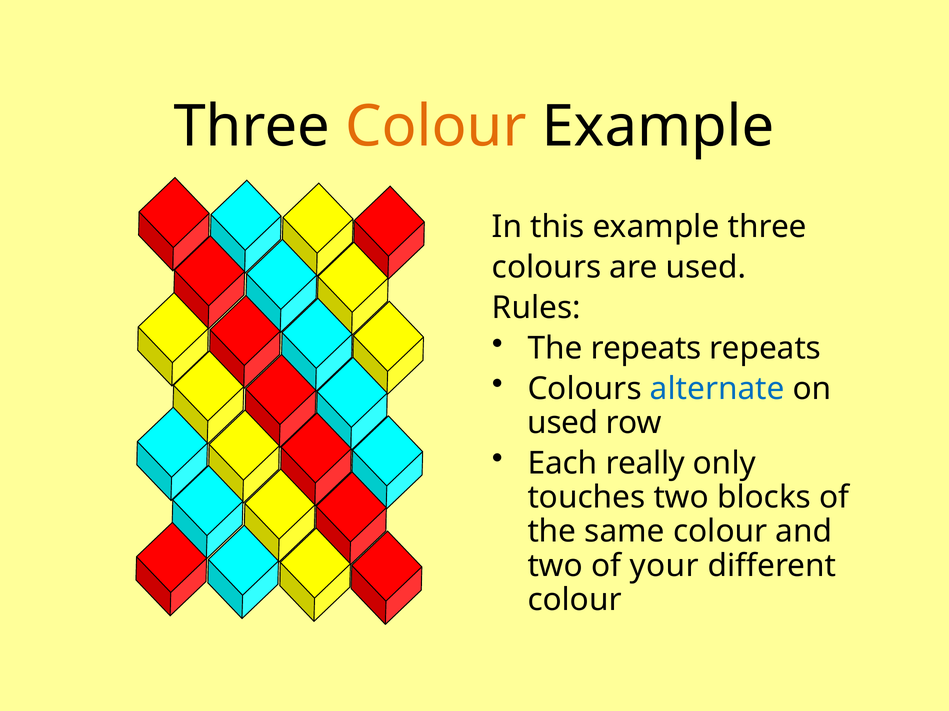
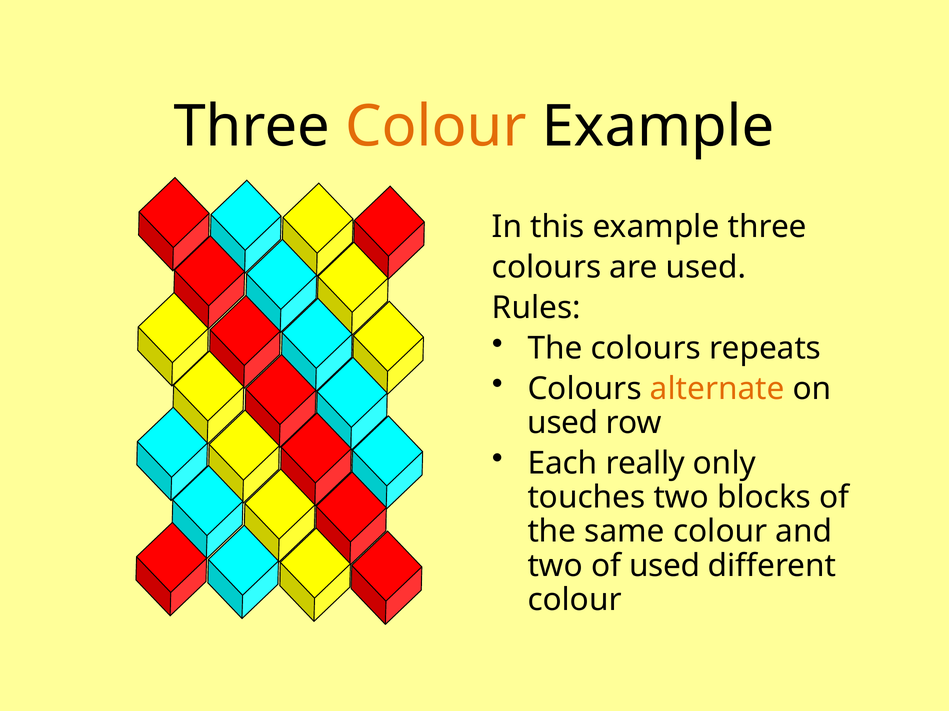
The repeats: repeats -> colours (646, 349)
alternate colour: blue -> orange (717, 389)
of your: your -> used (665, 566)
